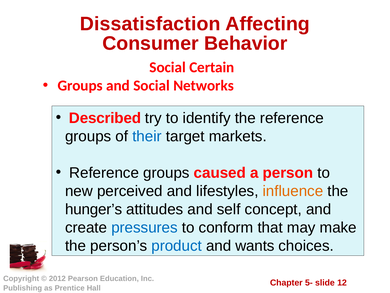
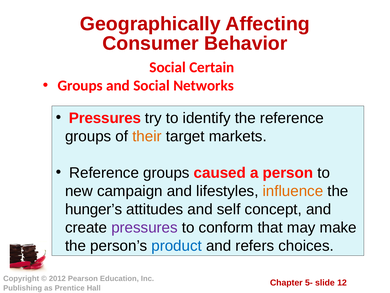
Dissatisfaction: Dissatisfaction -> Geographically (150, 24)
Described: Described -> Pressures (105, 118)
their colour: blue -> orange (147, 136)
perceived: perceived -> campaign (130, 191)
pressures colour: blue -> purple (144, 227)
wants: wants -> refers (255, 245)
